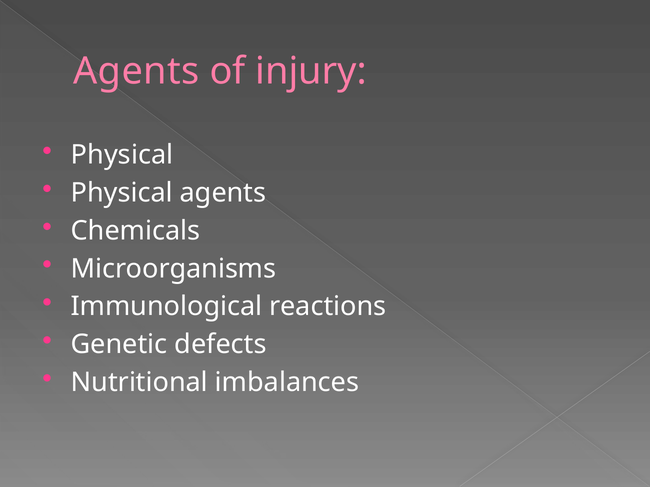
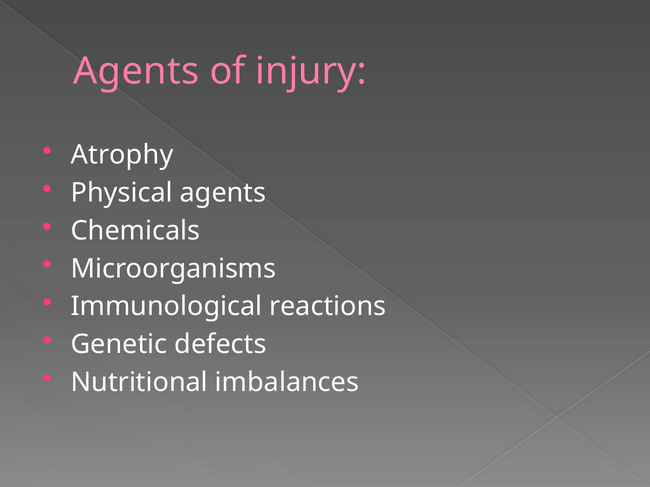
Physical: Physical -> Atrophy (122, 155)
